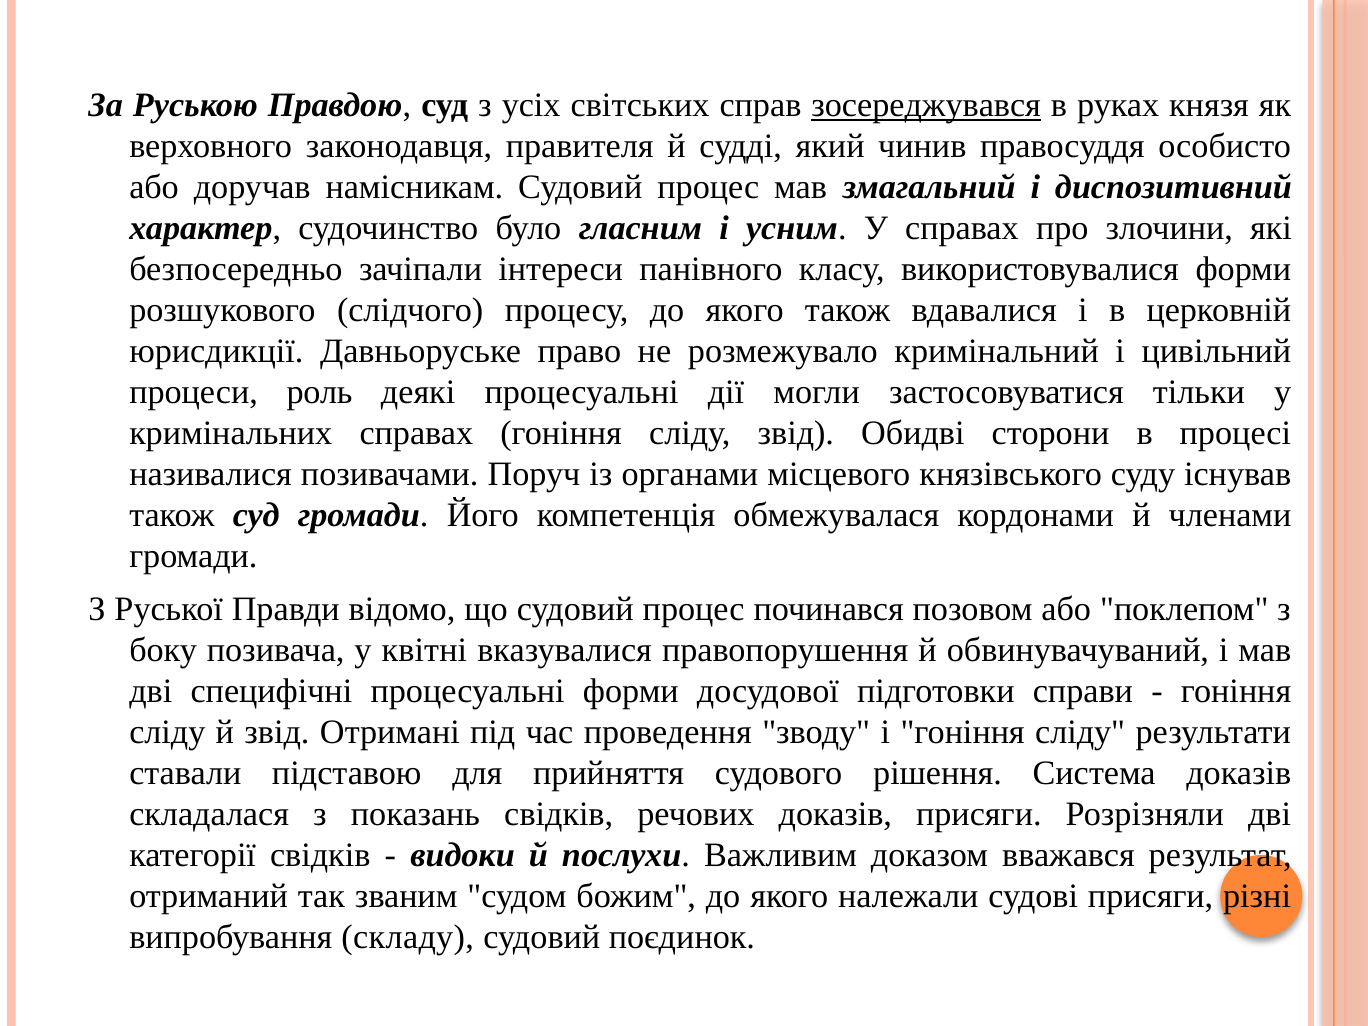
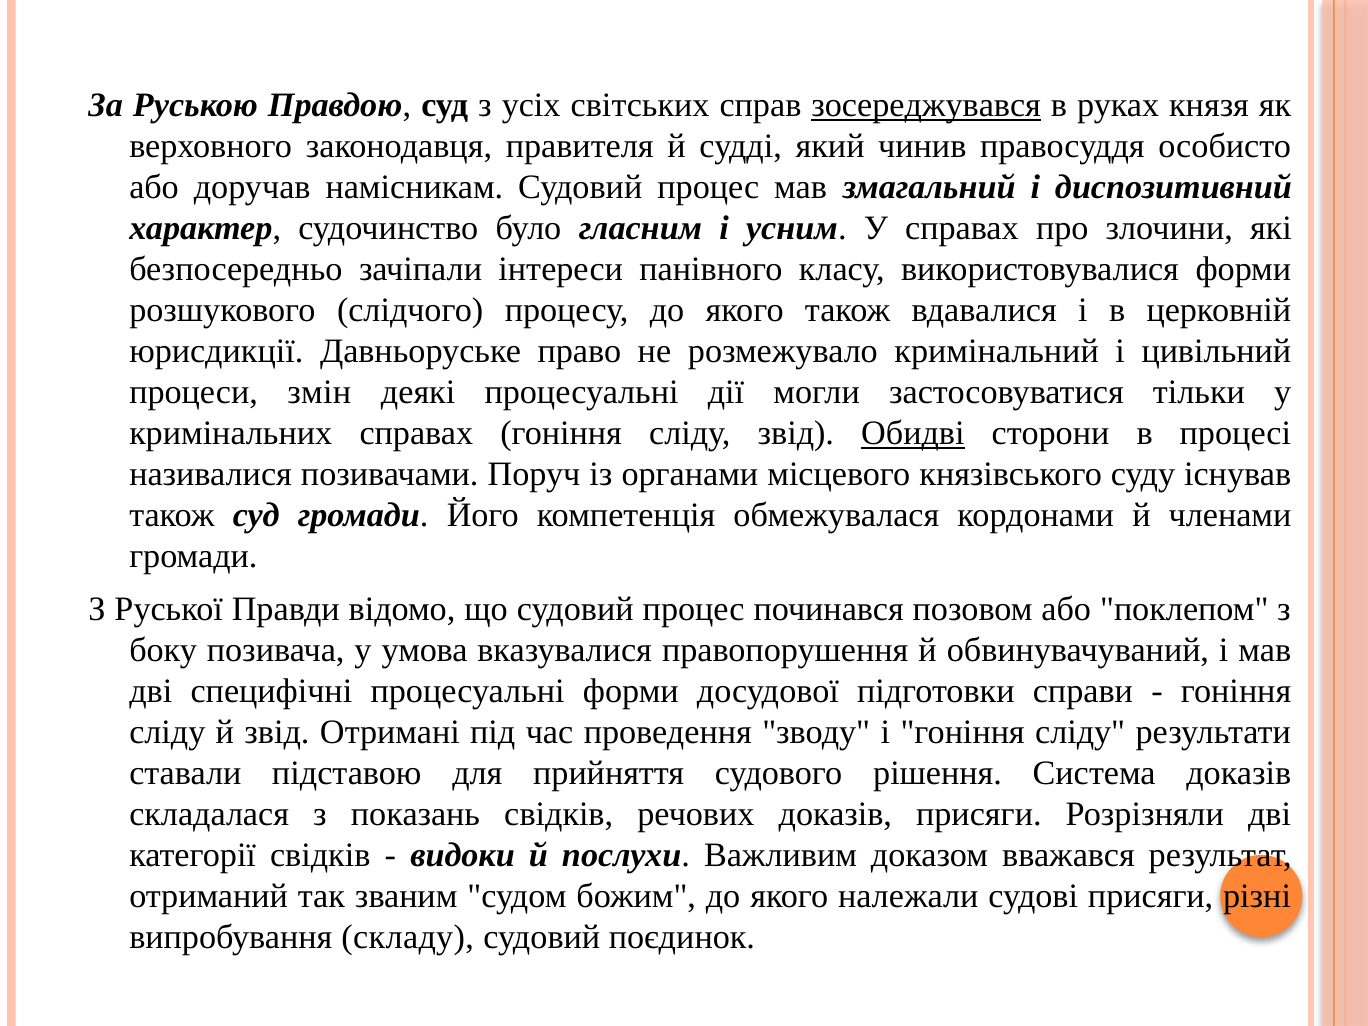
роль: роль -> змін (319, 392)
Обидві underline: none -> present (913, 433)
квітні: квітні -> умова (425, 650)
